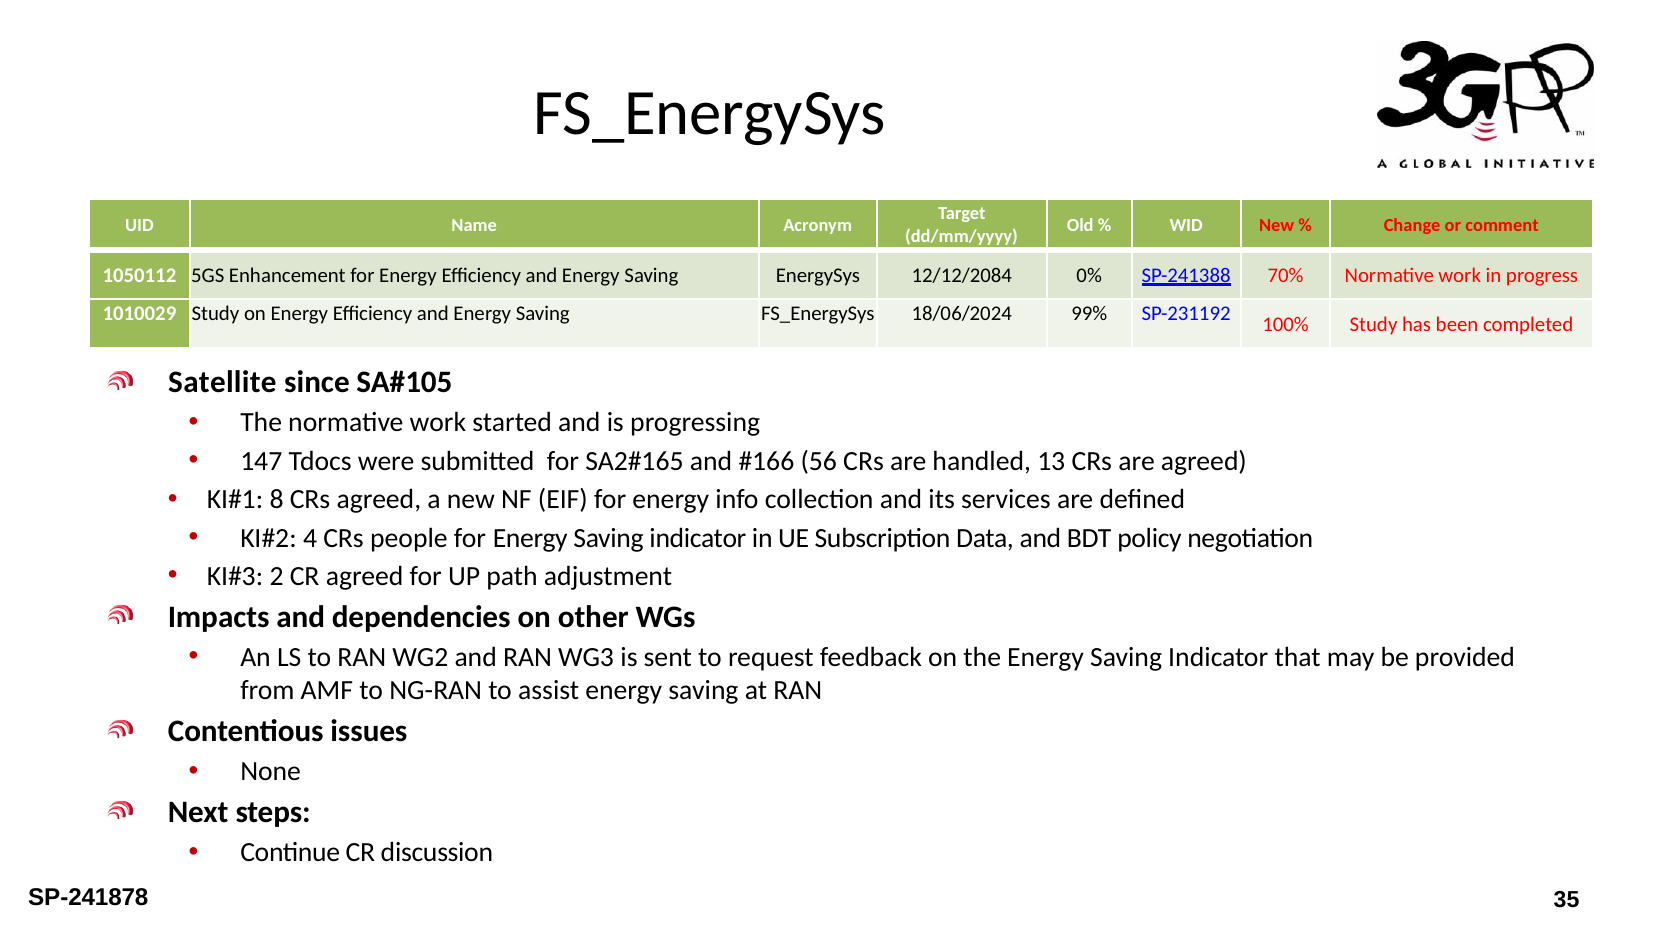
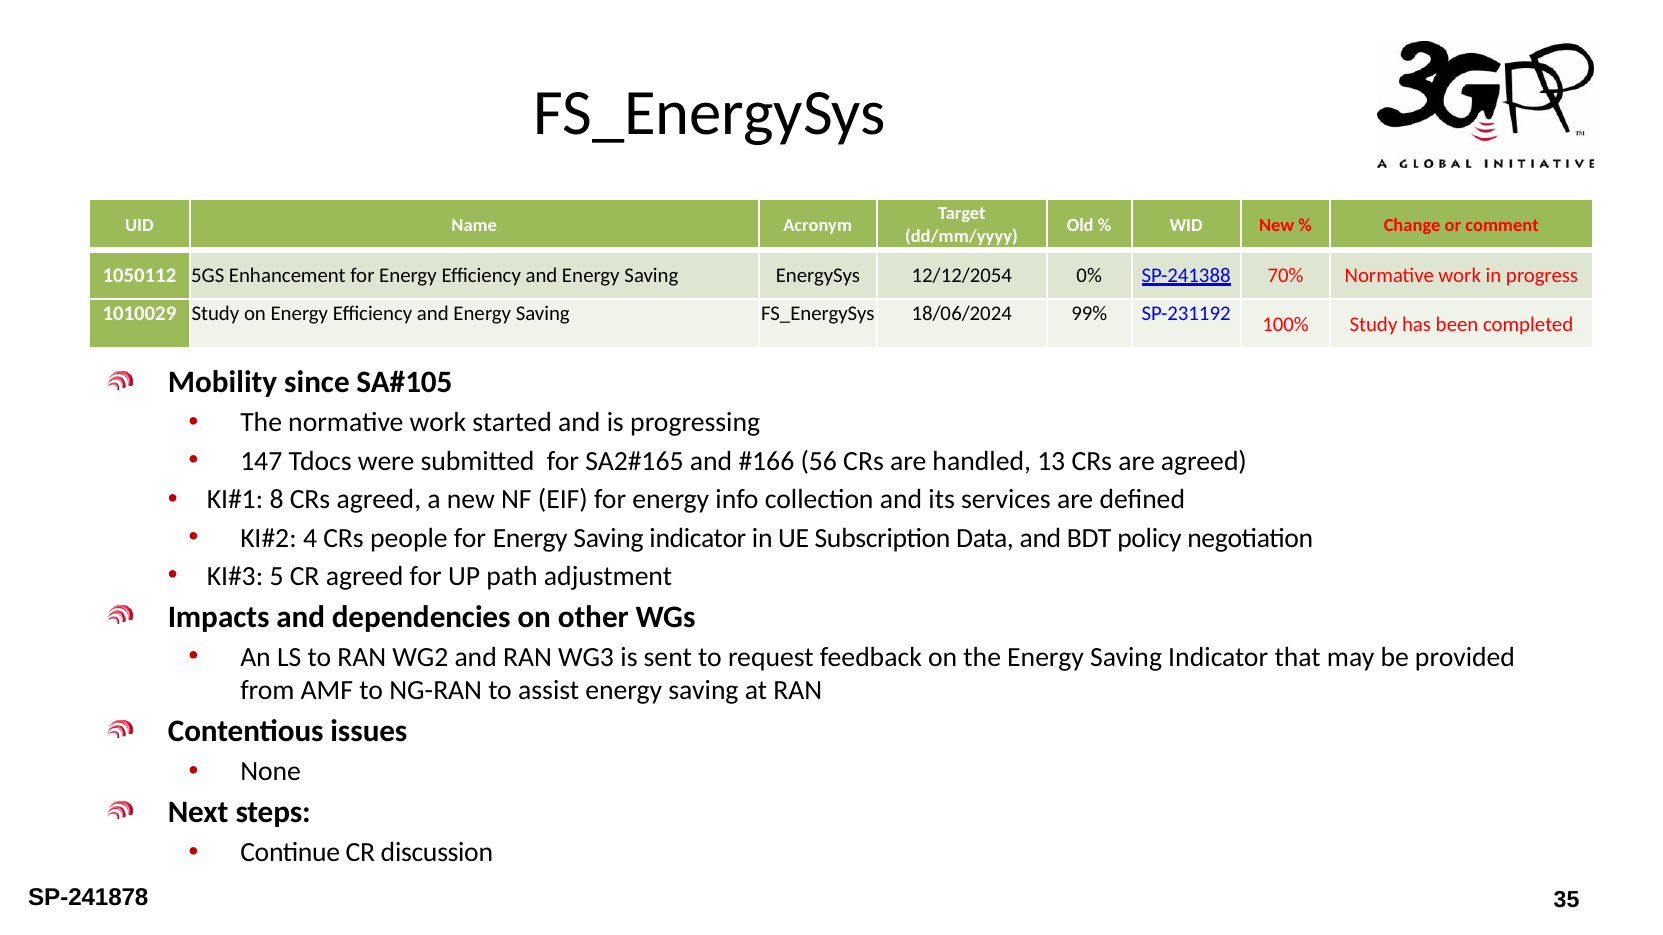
12/12/2084: 12/12/2084 -> 12/12/2054 (962, 276)
Satellite: Satellite -> Mobility (223, 383)
2: 2 -> 5 (277, 577)
